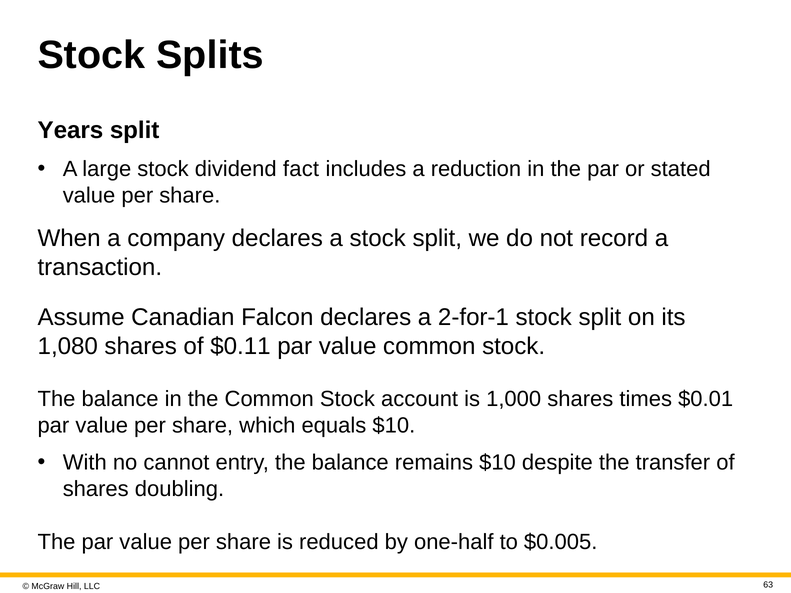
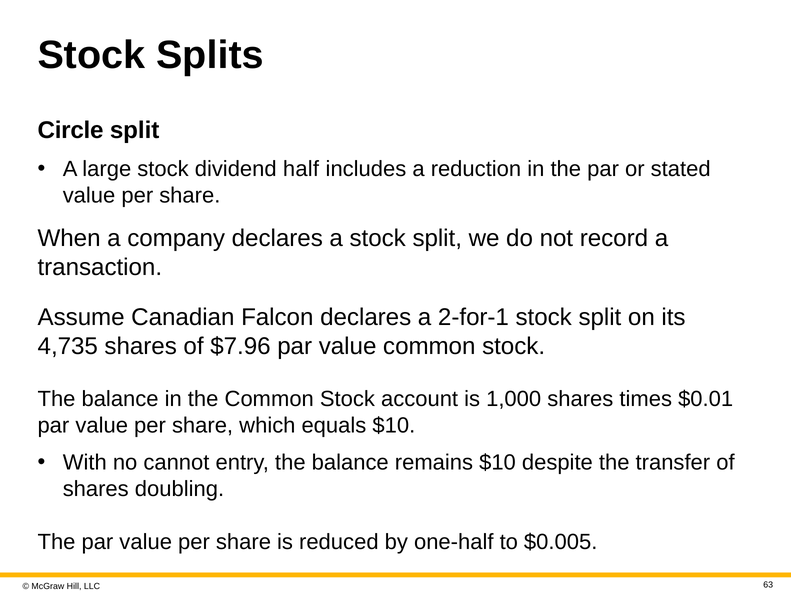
Years: Years -> Circle (71, 131)
fact: fact -> half (301, 169)
1,080: 1,080 -> 4,735 (68, 347)
$0.11: $0.11 -> $7.96 (240, 347)
